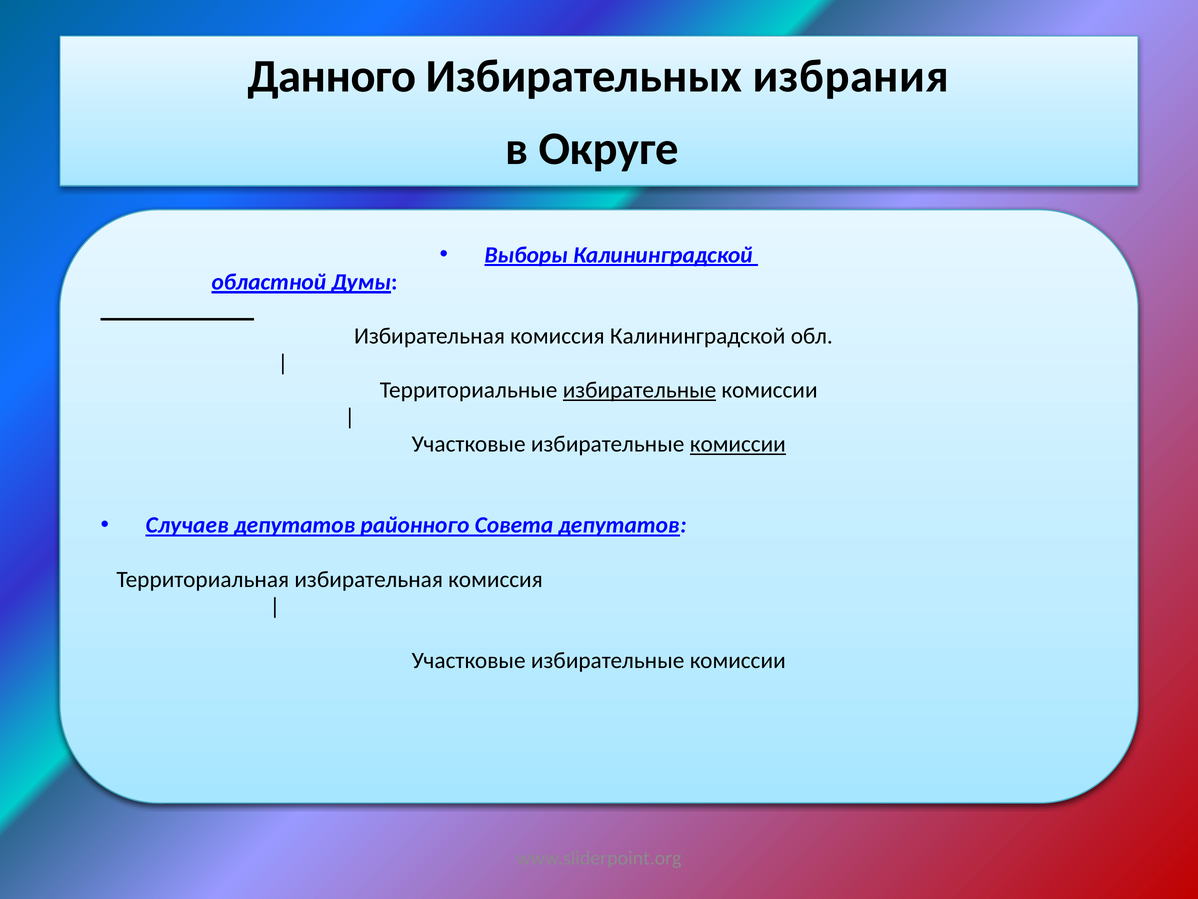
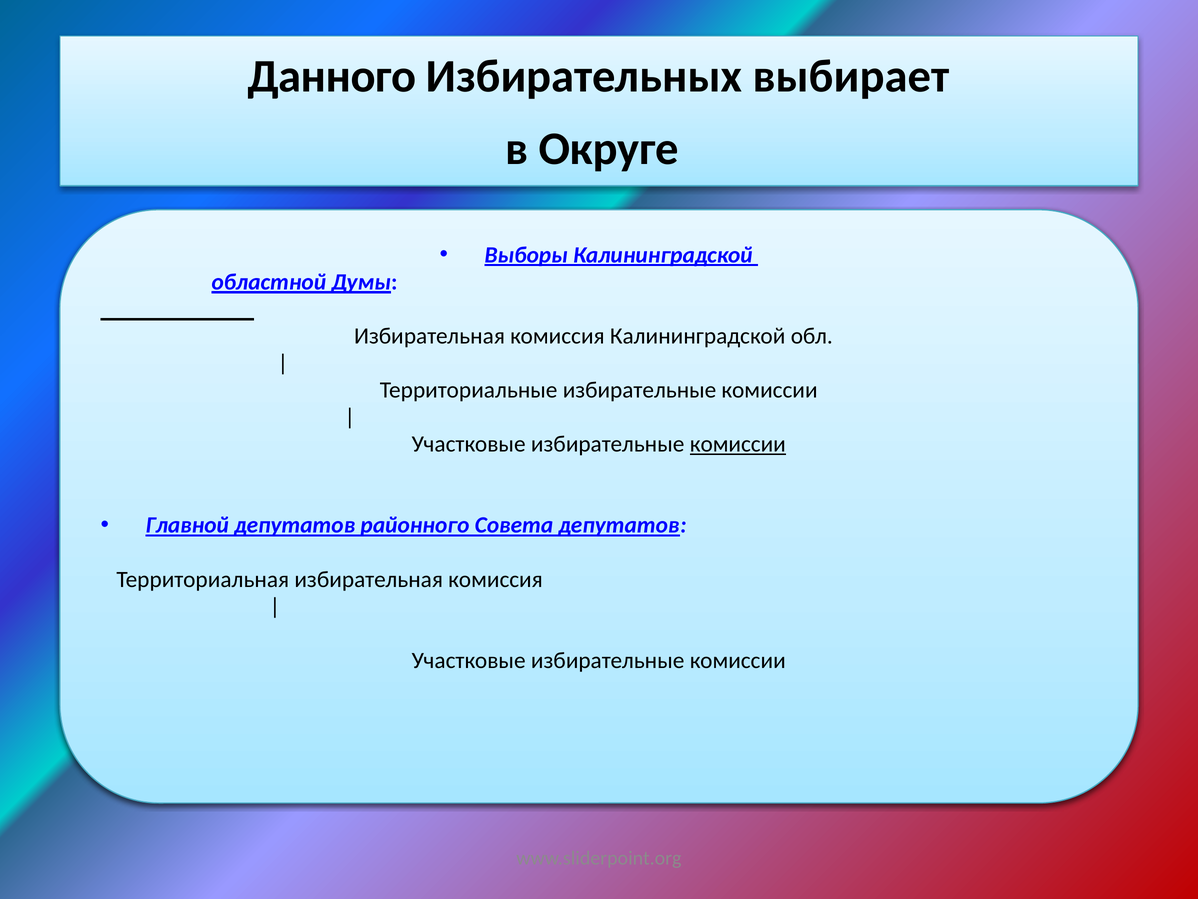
избрания: избрания -> выбирает (851, 76)
избирательные underline: present -> none (640, 390)
Случаев: Случаев -> Главной (187, 525)
